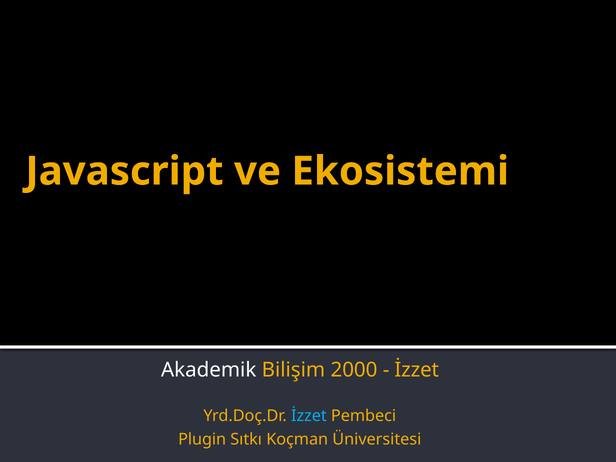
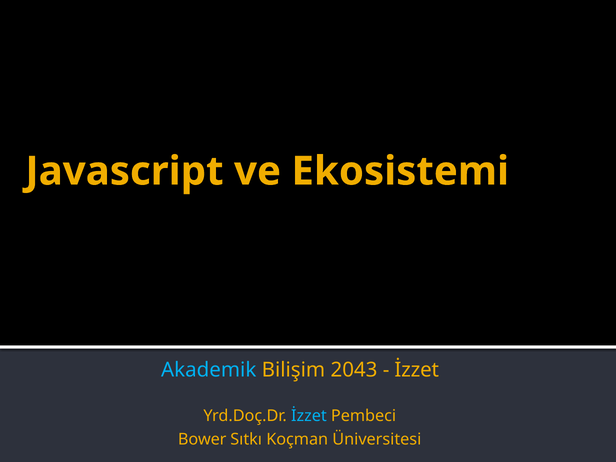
Akademik colour: white -> light blue (209, 370)
2000: 2000 -> 2043 (354, 370)
Plugin: Plugin -> Bower (202, 439)
